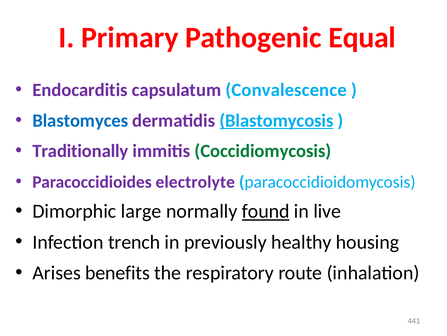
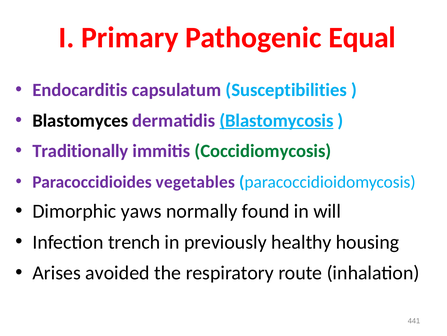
Convalescence: Convalescence -> Susceptibilities (286, 90)
Blastomyces colour: blue -> black (80, 120)
electrolyte: electrolyte -> vegetables (195, 182)
large: large -> yaws (141, 211)
found underline: present -> none (266, 211)
live: live -> will (327, 211)
benefits: benefits -> avoided (117, 272)
